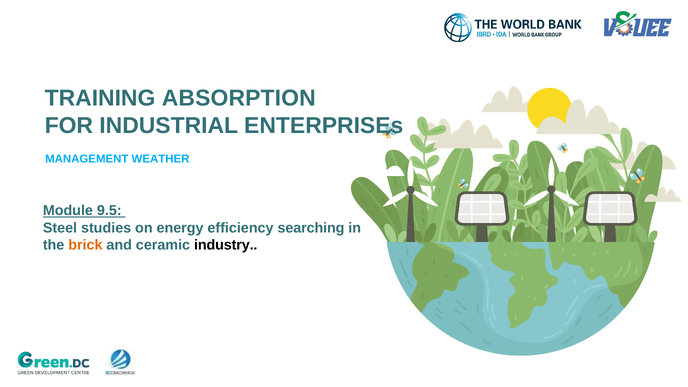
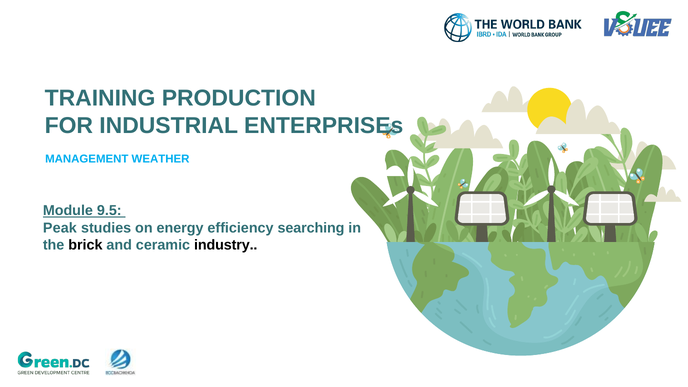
ABSORPTION: ABSORPTION -> PRODUCTION (239, 98)
Steel: Steel -> Peak (60, 228)
brick colour: orange -> black (85, 245)
